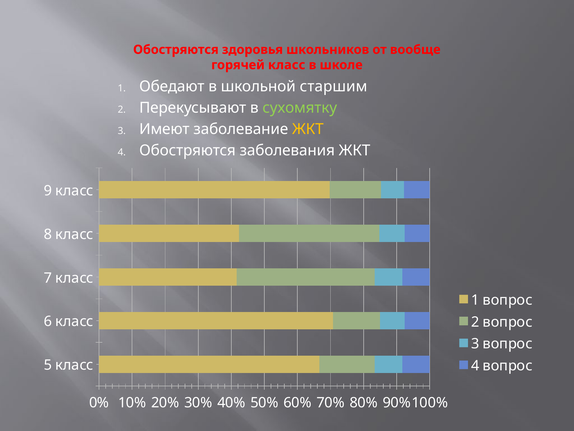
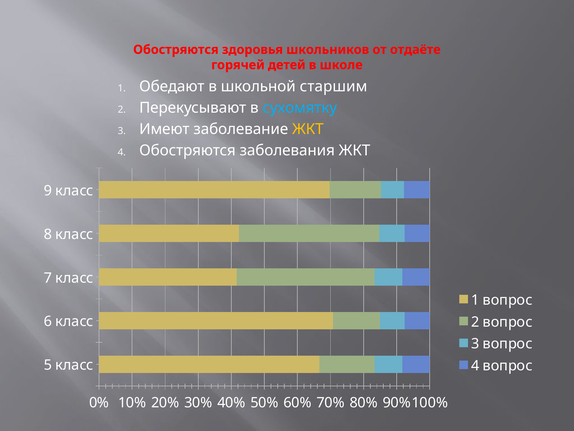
вообще: вообще -> отдаёте (415, 50)
горячей класс: класс -> детей (287, 65)
сухомятку colour: light green -> light blue (300, 108)
